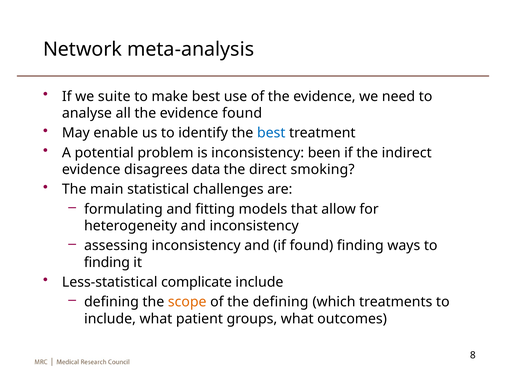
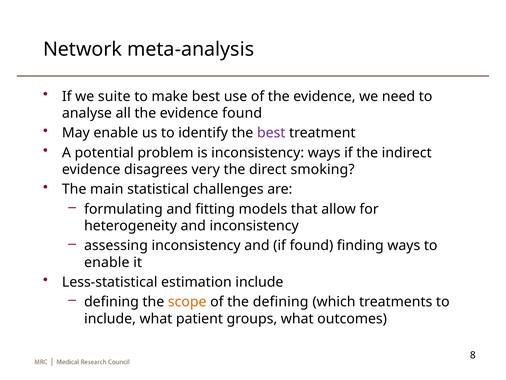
best colour: blue -> purple (271, 133)
inconsistency been: been -> ways (324, 153)
data: data -> very (206, 169)
finding: finding -> enable (107, 262)
complicate: complicate -> estimation (196, 282)
